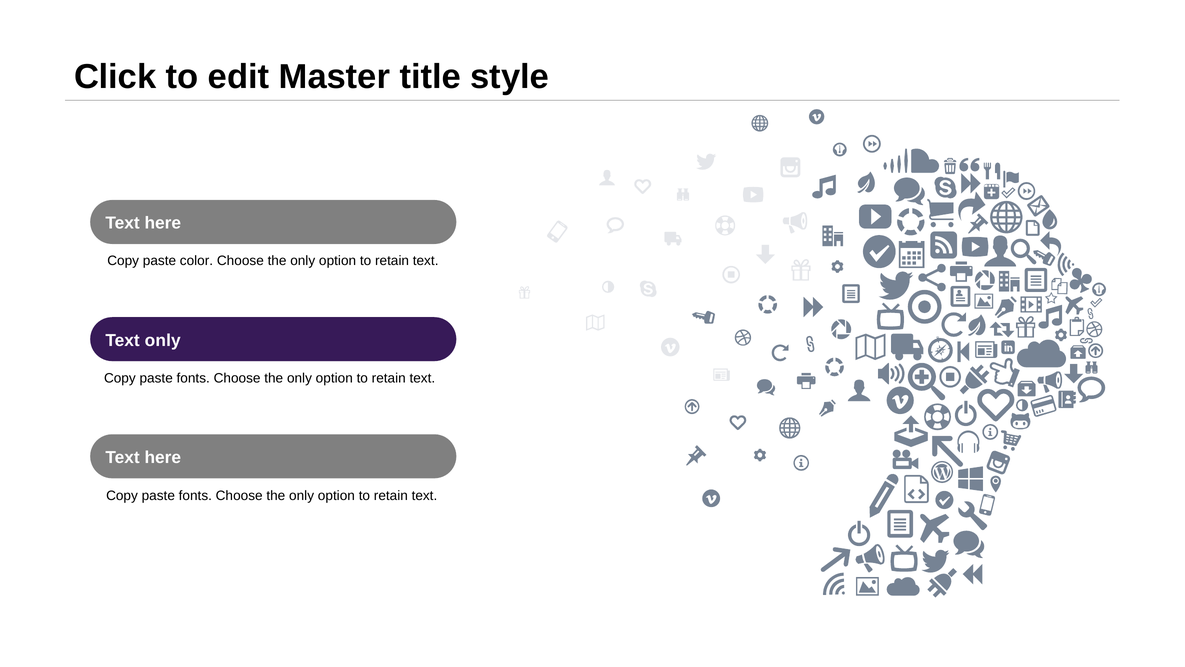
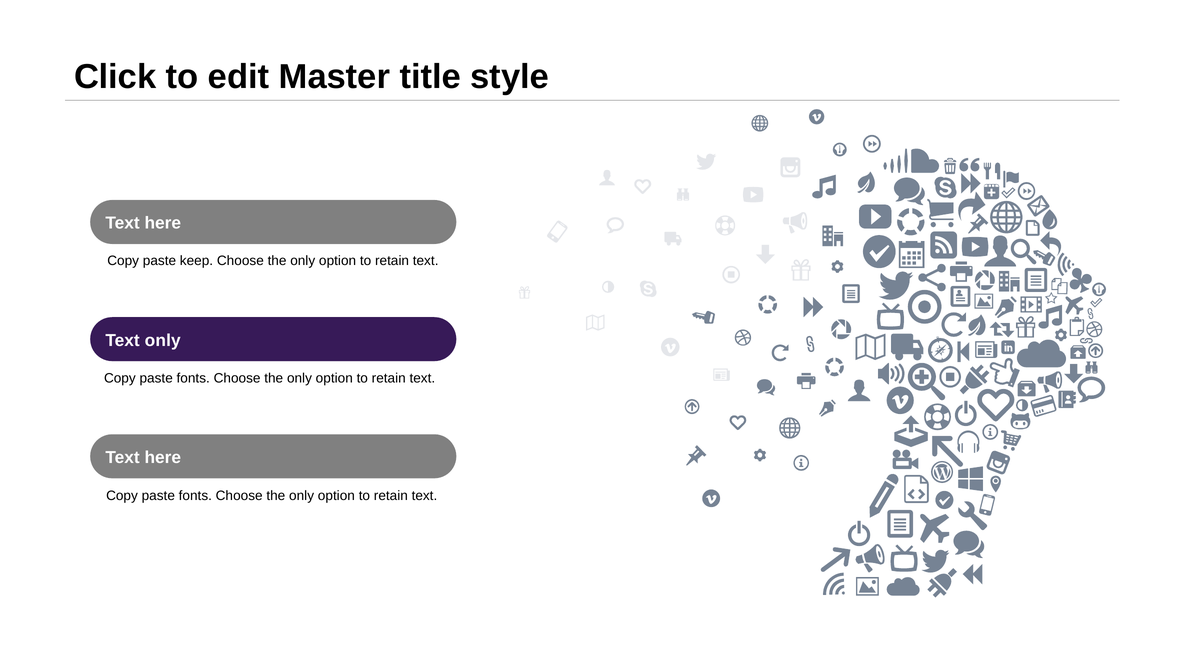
color: color -> keep (196, 261)
